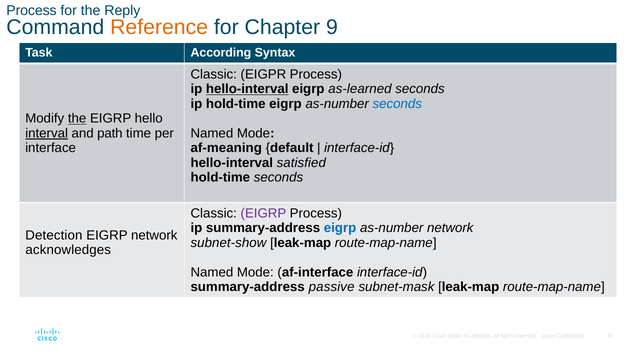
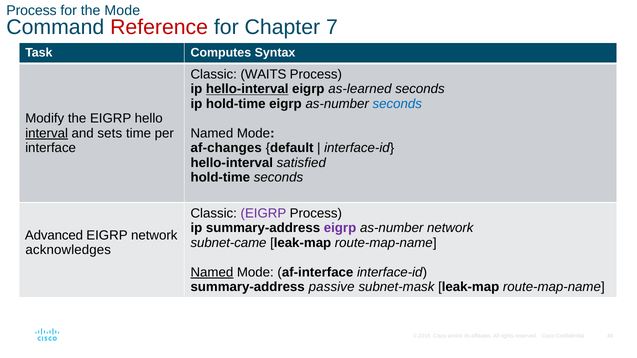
the Reply: Reply -> Mode (122, 10)
Reference colour: orange -> red (159, 27)
9: 9 -> 7 (332, 27)
According: According -> Computes (221, 53)
EIGPR: EIGPR -> WAITS (263, 74)
the underline: present -> none (77, 119)
path: path -> sets (110, 133)
af-meaning: af-meaning -> af-changes (226, 148)
eigrp colour: blue -> purple (340, 228)
Detection: Detection -> Advanced (54, 236)
subnet-show: subnet-show -> subnet-came (229, 243)
Named underline: none -> present (212, 272)
